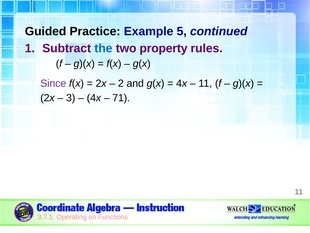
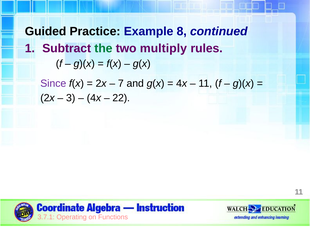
5: 5 -> 8 (182, 31)
the colour: blue -> green (103, 48)
property: property -> multiply (163, 48)
2: 2 -> 7 (121, 83)
71: 71 -> 22 (121, 98)
